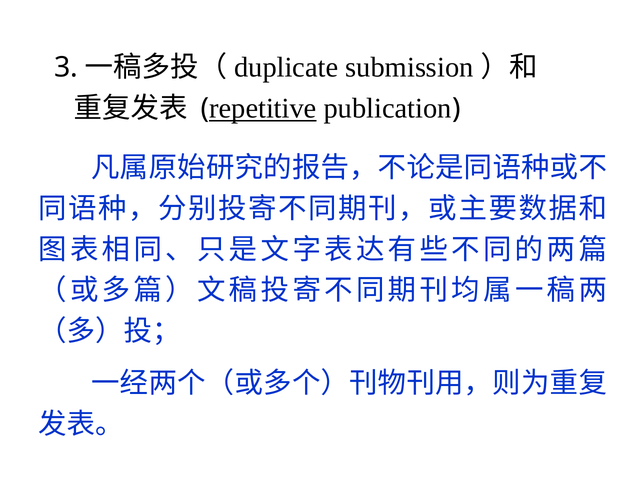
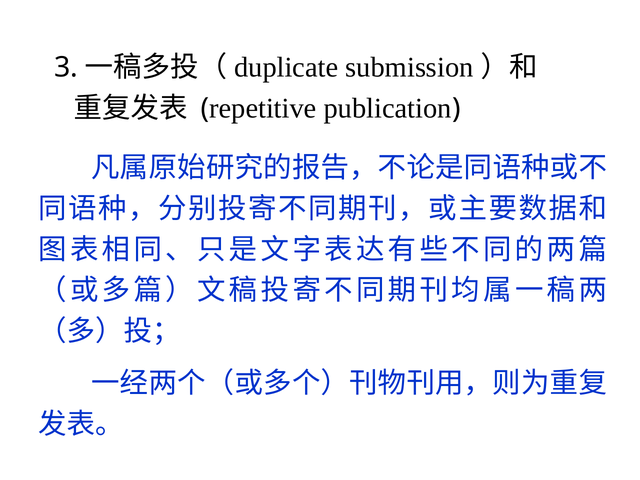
repetitive underline: present -> none (263, 108)
